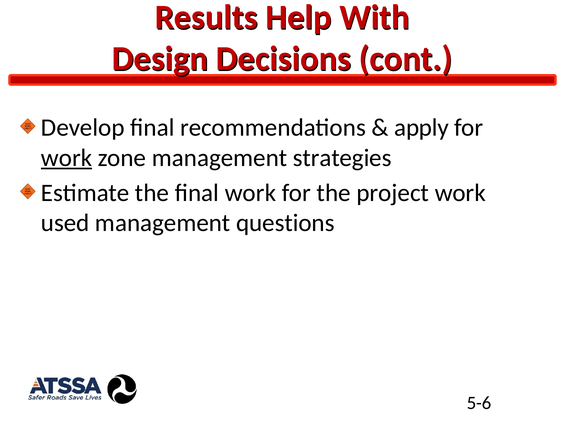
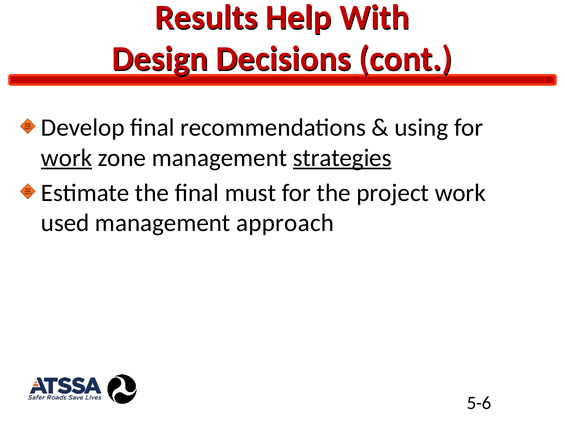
apply: apply -> using (421, 128)
strategies underline: none -> present (342, 158)
final work: work -> must (250, 193)
questions: questions -> approach (285, 223)
